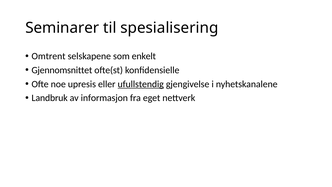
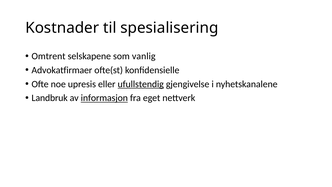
Seminarer: Seminarer -> Kostnader (62, 28)
enkelt: enkelt -> vanlig (144, 56)
Gjennomsnittet: Gjennomsnittet -> Advokatfirmaer (62, 70)
informasjon underline: none -> present (104, 98)
